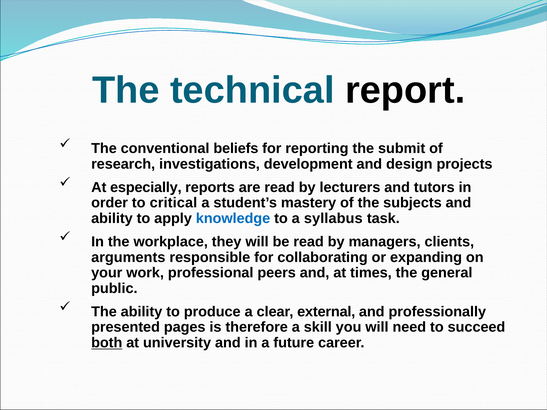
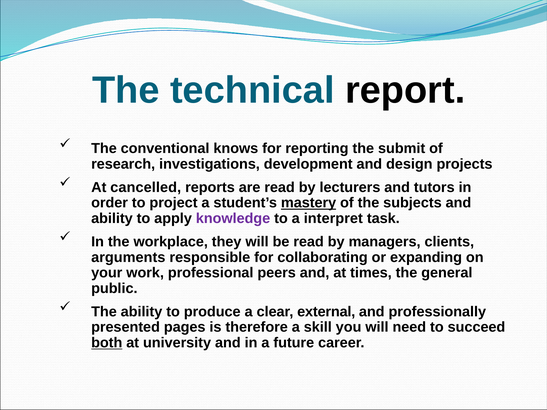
beliefs: beliefs -> knows (236, 149)
especially: especially -> cancelled (146, 187)
critical: critical -> project (174, 203)
mastery underline: none -> present (309, 203)
knowledge colour: blue -> purple (233, 219)
syllabus: syllabus -> interpret (333, 219)
